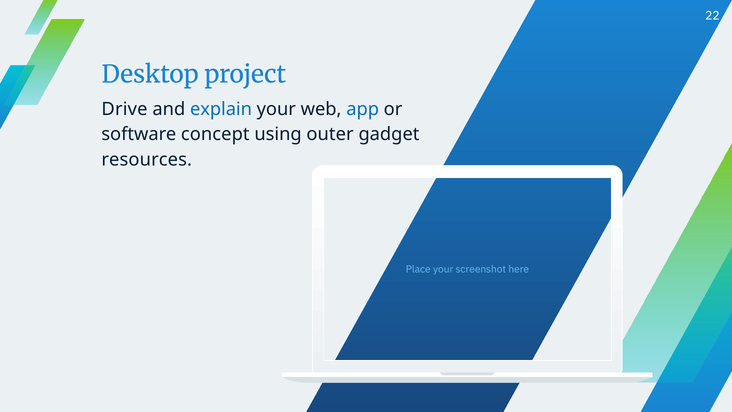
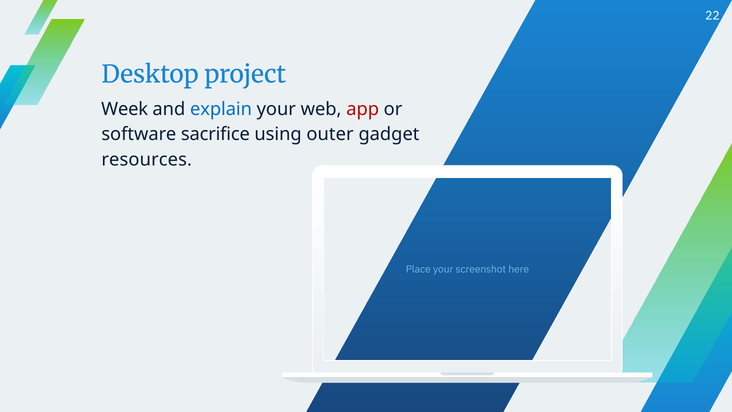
Drive: Drive -> Week (125, 109)
app colour: blue -> red (363, 109)
concept: concept -> sacrifice (215, 134)
